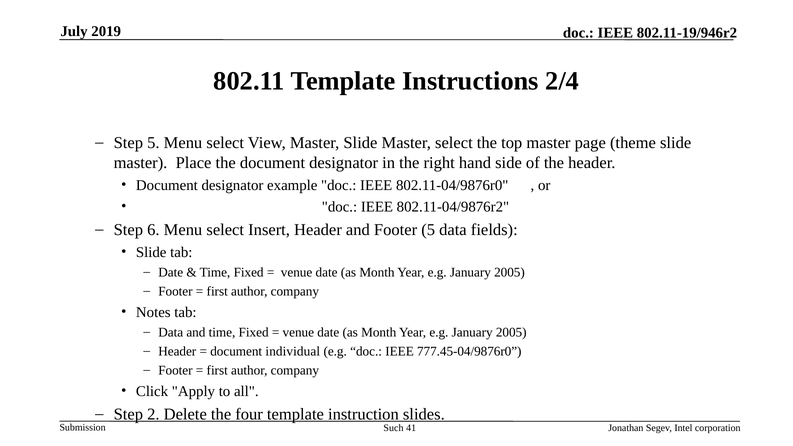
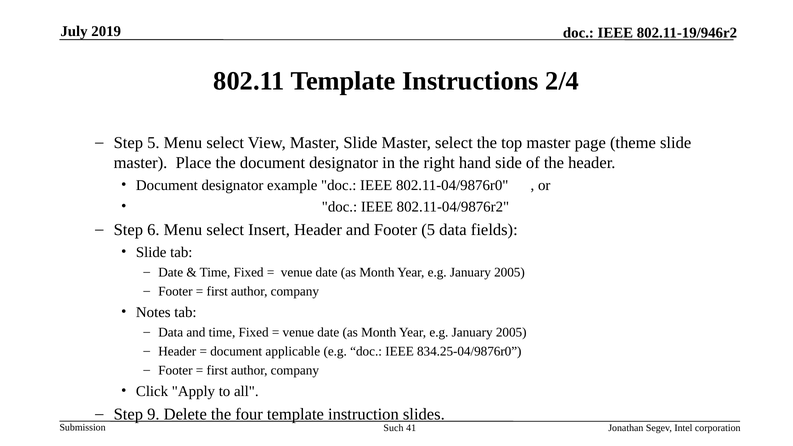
individual: individual -> applicable (293, 351)
777.45-04/9876r0: 777.45-04/9876r0 -> 834.25-04/9876r0 (469, 351)
2: 2 -> 9 (153, 414)
